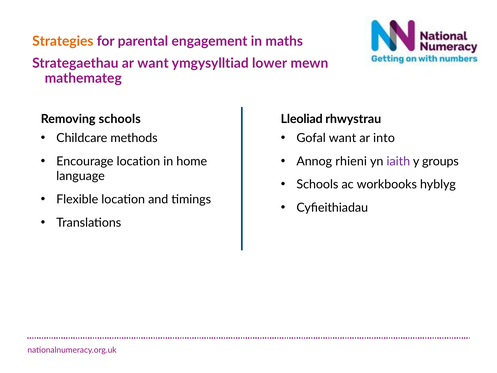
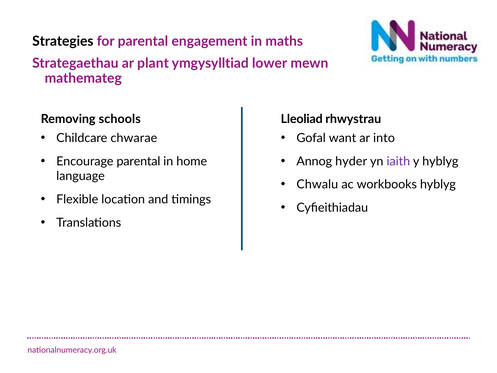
Strategies colour: orange -> black (63, 41)
ar want: want -> plant (153, 63)
methods: methods -> chwarae (134, 138)
Encourage location: location -> parental (138, 161)
rhieni: rhieni -> hyder (351, 161)
y groups: groups -> hyblyg (440, 161)
Schools: Schools -> Chwalu (317, 184)
